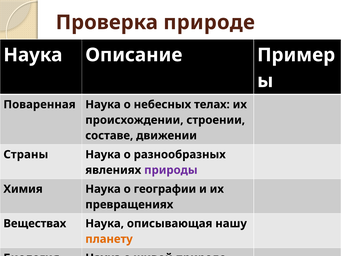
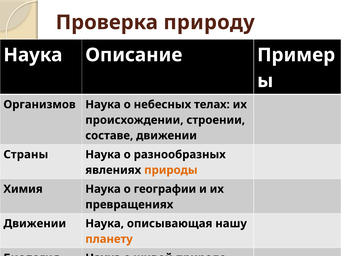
Проверка природе: природе -> природу (209, 22)
Поваренная: Поваренная -> Организмов (40, 104)
природы colour: purple -> orange (171, 170)
Веществах: Веществах -> Движении (35, 223)
